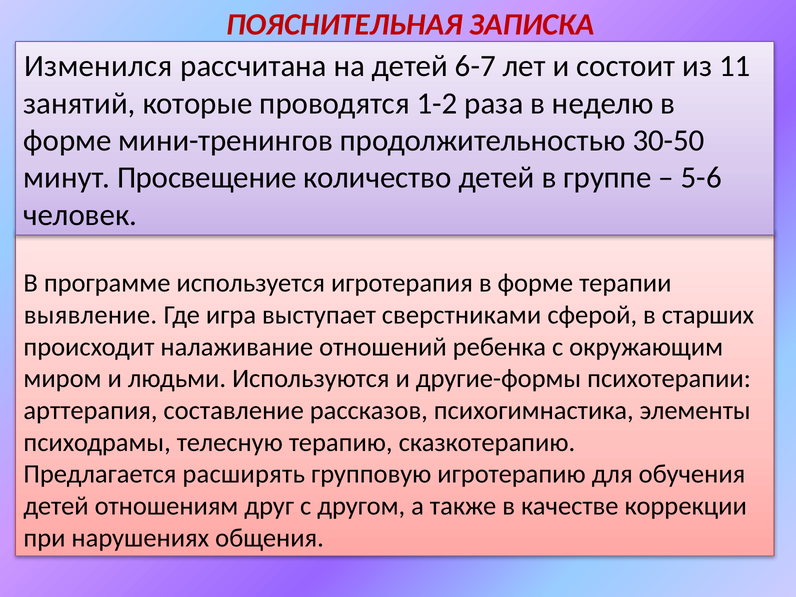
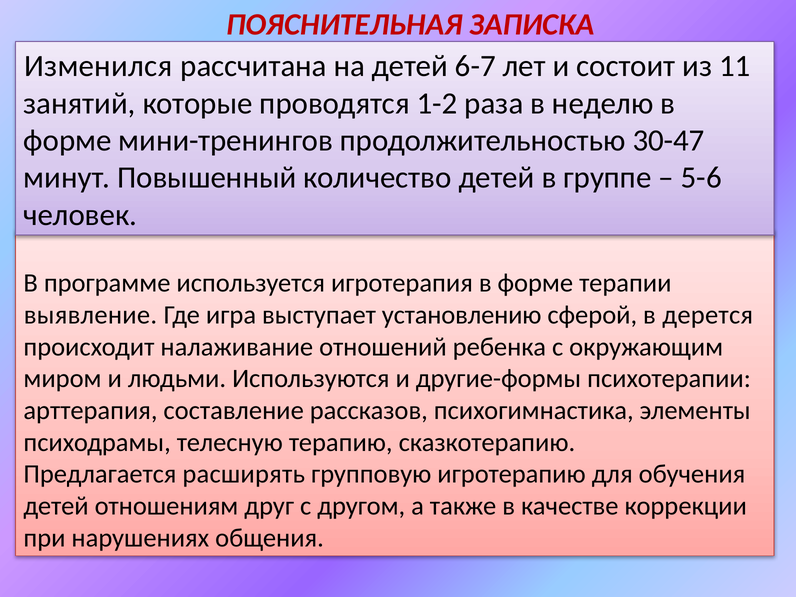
30-50: 30-50 -> 30-47 (669, 140)
Просвещение: Просвещение -> Повышенный (207, 178)
сверстниками: сверстниками -> установлению (462, 315)
старших: старших -> дерется (708, 315)
